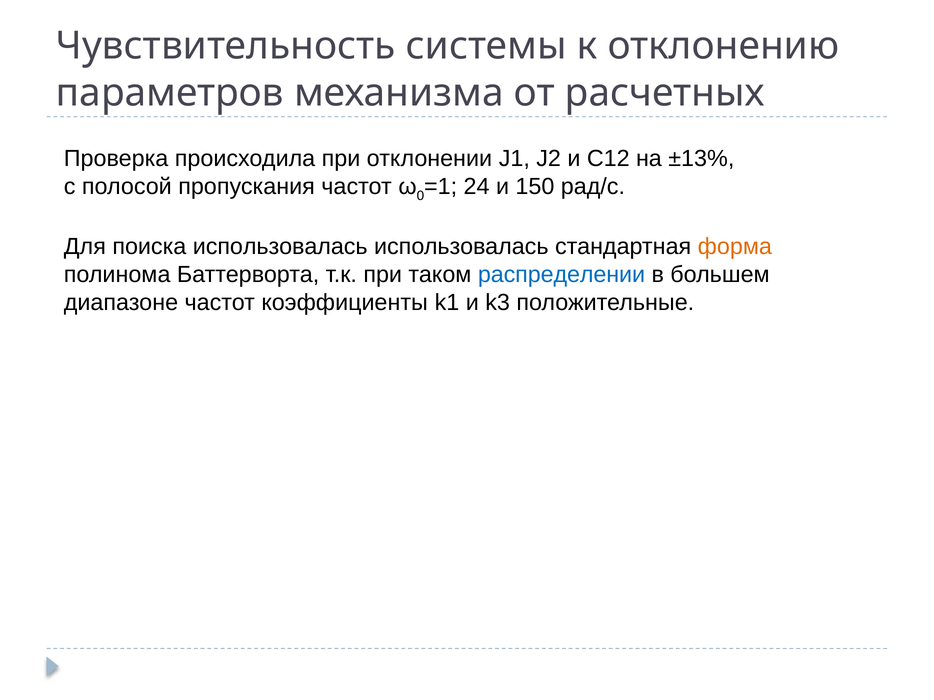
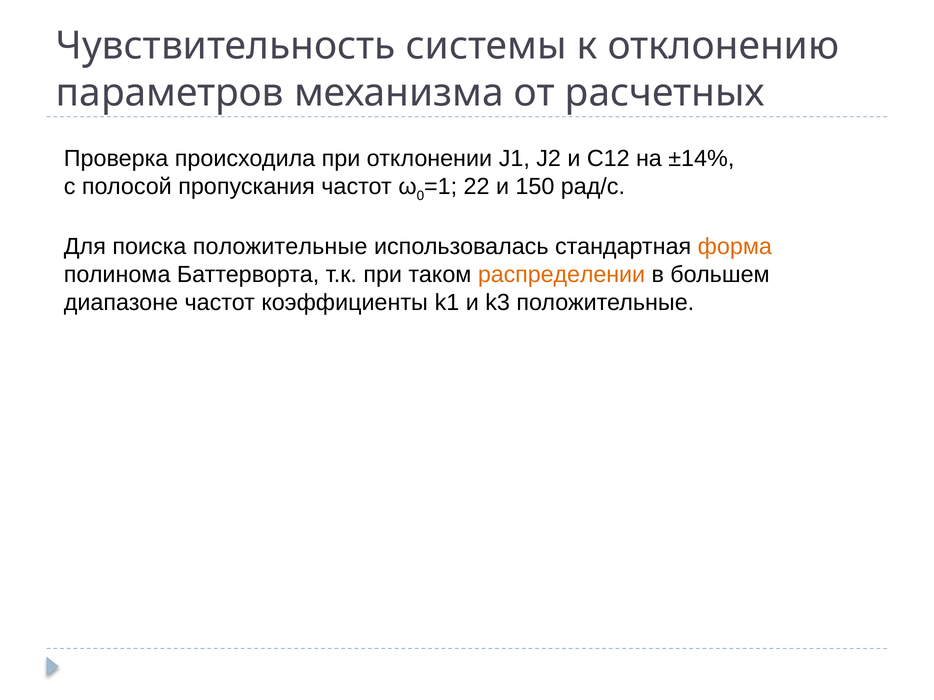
±13%: ±13% -> ±14% (701, 159)
24: 24 -> 22 (477, 187)
поиска использовалась: использовалась -> положительные (280, 247)
распределении colour: blue -> orange (561, 275)
